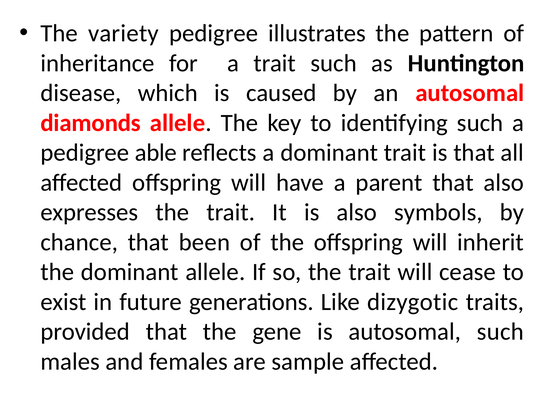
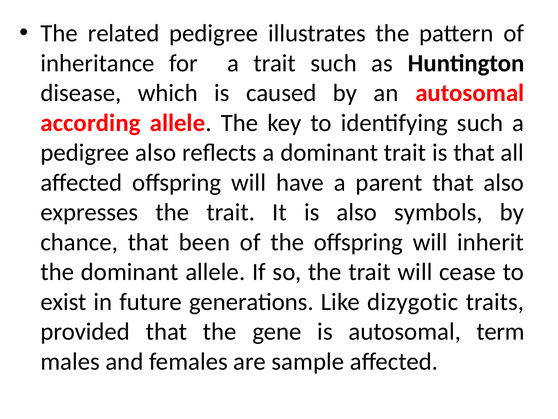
variety: variety -> related (124, 33)
diamonds: diamonds -> according (91, 123)
pedigree able: able -> also (156, 153)
autosomal such: such -> term (501, 331)
